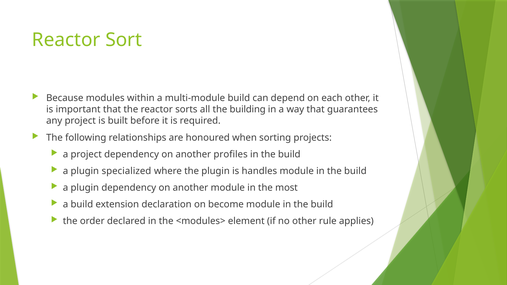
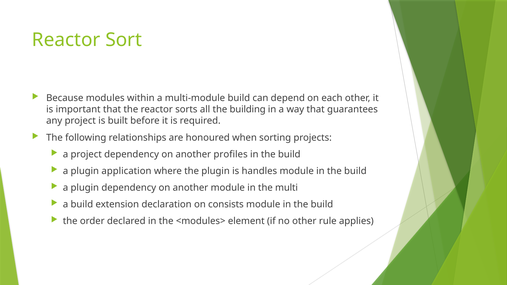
specialized: specialized -> application (126, 171)
most: most -> multi (287, 188)
become: become -> consists (226, 204)
